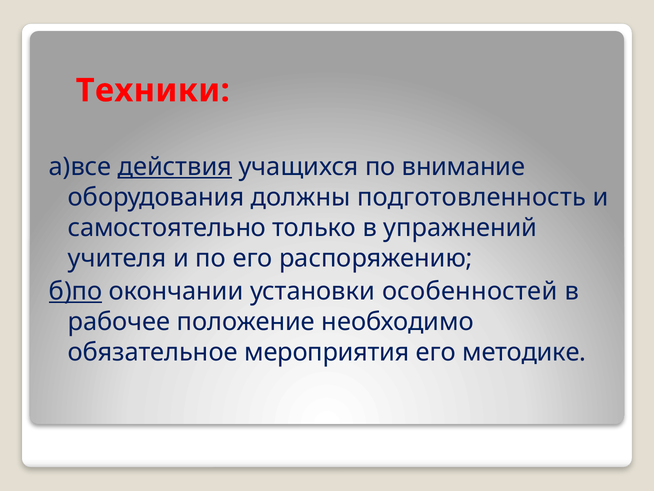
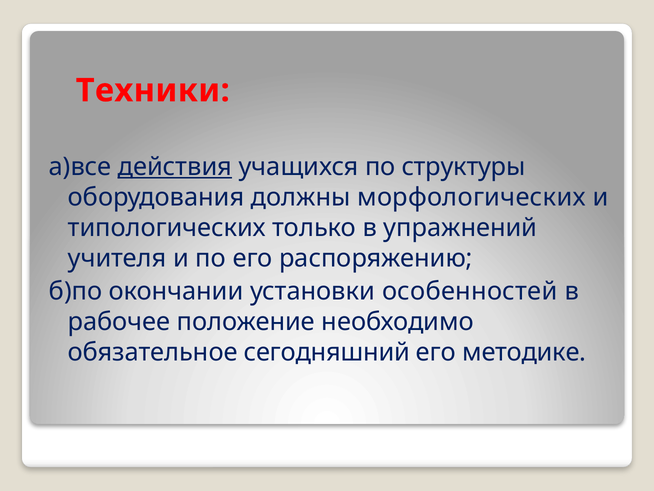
внимание: внимание -> структуры (463, 167)
подготовленность: подготовленность -> морфологических (471, 197)
самостоятельно: самостоятельно -> типологических (167, 228)
б)по underline: present -> none (75, 291)
мероприятия: мероприятия -> сегодняшний (327, 352)
